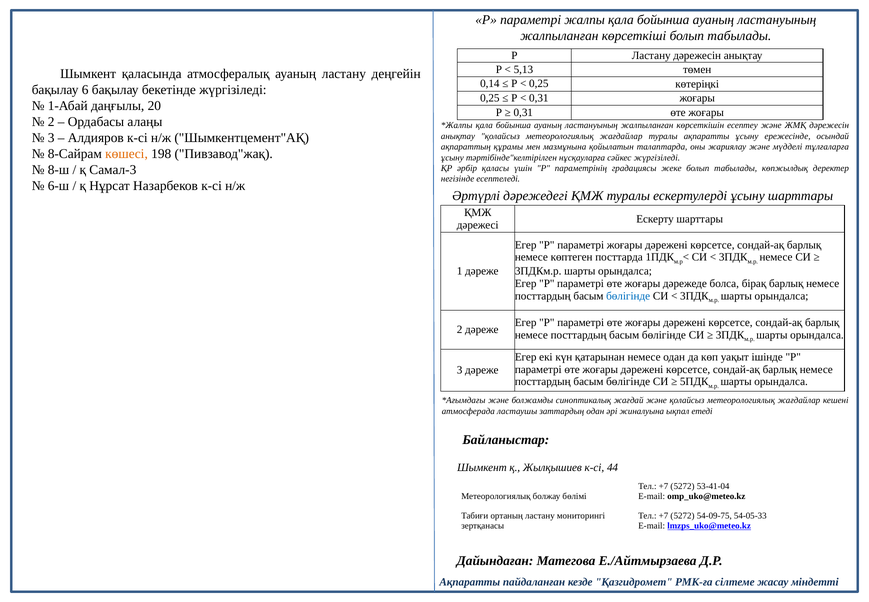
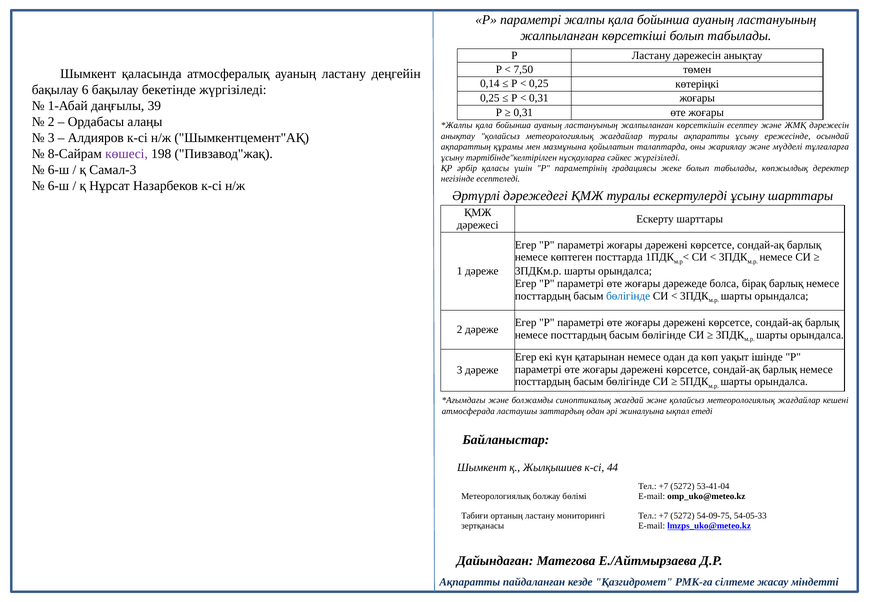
5,13: 5,13 -> 7,50 (523, 69)
20: 20 -> 39 (154, 106)
көшесі colour: orange -> purple (127, 154)
8-ш: 8-ш -> 6-ш (58, 170)
